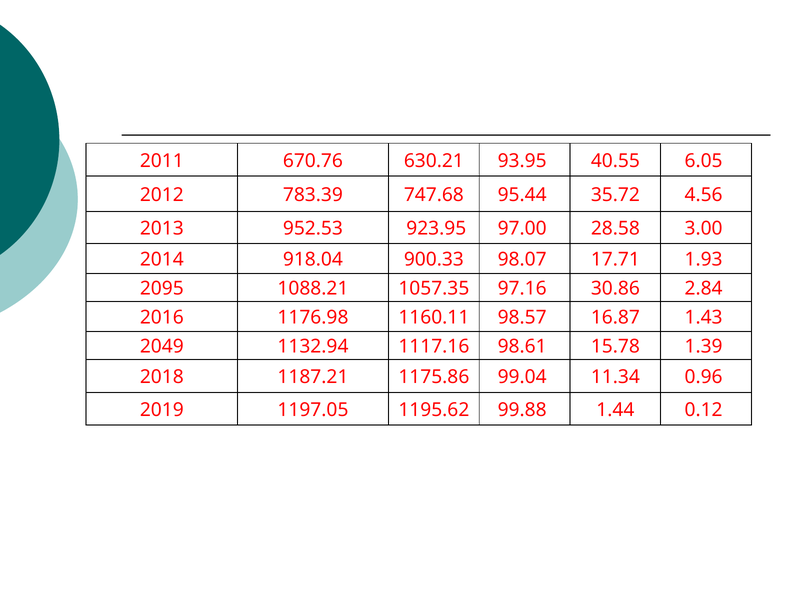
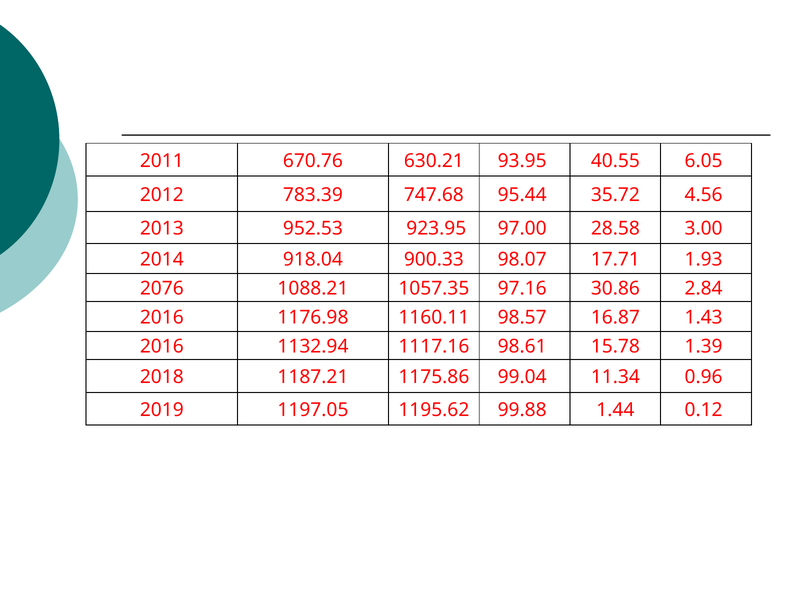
2095: 2095 -> 2076 (162, 289)
2049: 2049 -> 2016 (162, 347)
